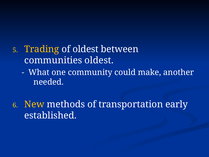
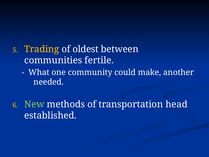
communities oldest: oldest -> fertile (99, 60)
New colour: yellow -> light green (34, 104)
early: early -> head (177, 104)
